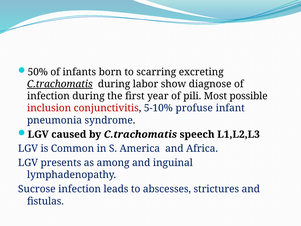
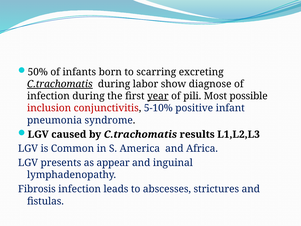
year underline: none -> present (158, 96)
profuse: profuse -> positive (194, 108)
speech: speech -> results (197, 134)
among: among -> appear (113, 163)
Sucrose: Sucrose -> Fibrosis (37, 189)
